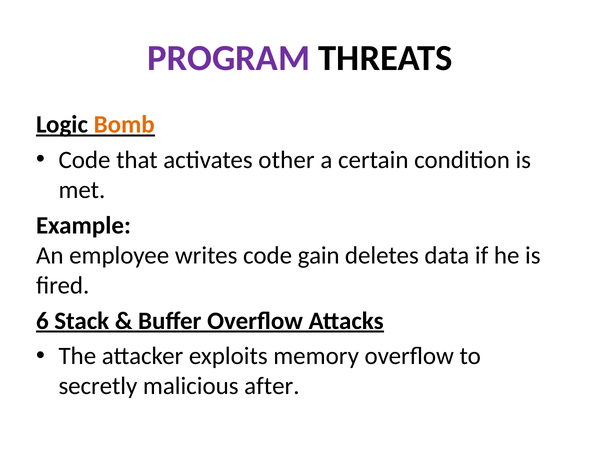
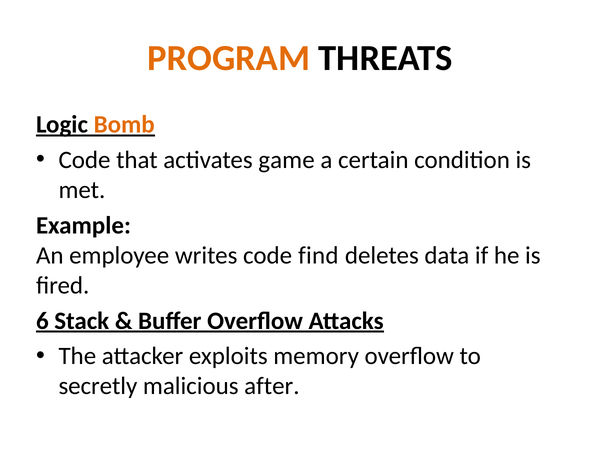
PROGRAM colour: purple -> orange (229, 58)
other: other -> game (287, 160)
gain: gain -> find (318, 255)
